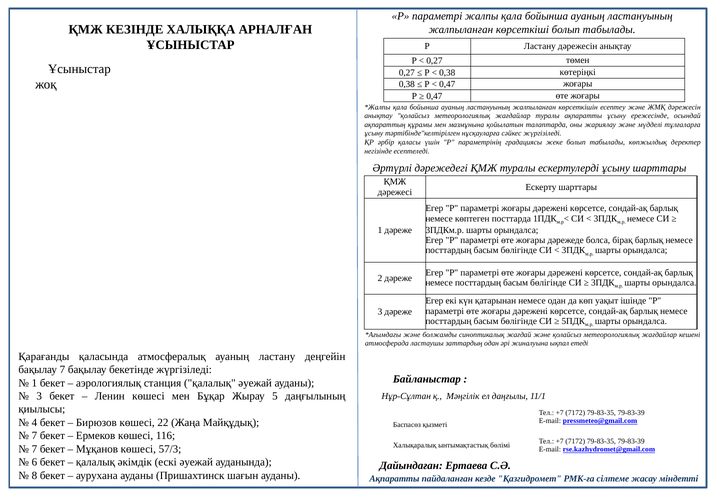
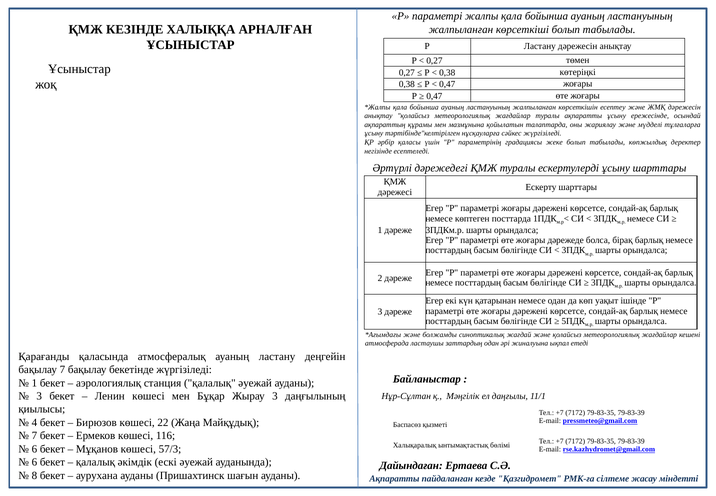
Жырау 5: 5 -> 3 (275, 396)
7: 7 -> 6 (34, 449)
